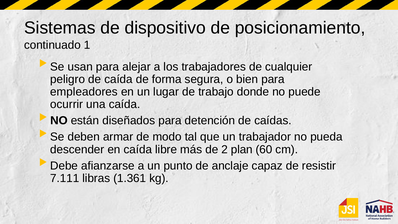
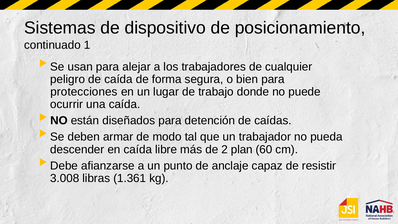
empleadores: empleadores -> protecciones (84, 92)
7.111: 7.111 -> 3.008 (65, 178)
